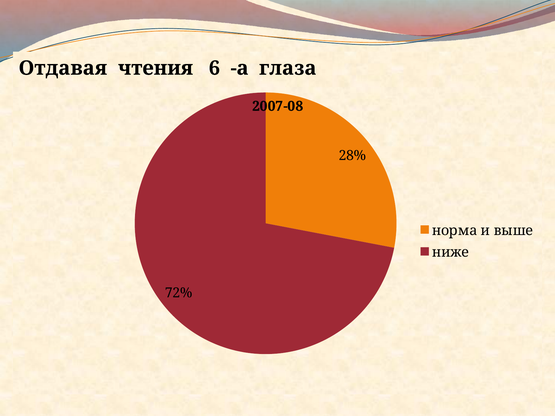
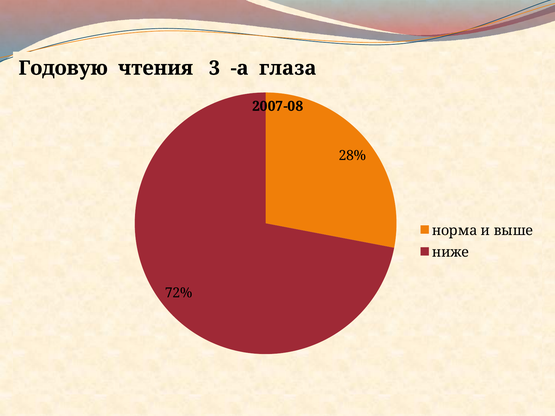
Отдавая: Отдавая -> Годовую (63, 68)
6: 6 -> 3 (214, 68)
